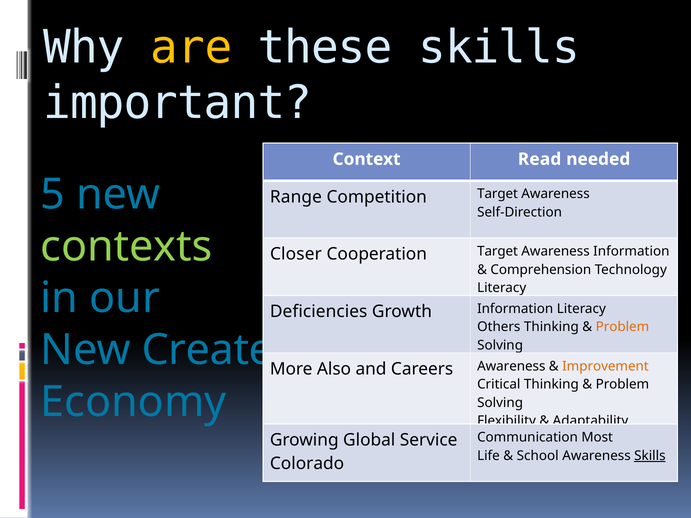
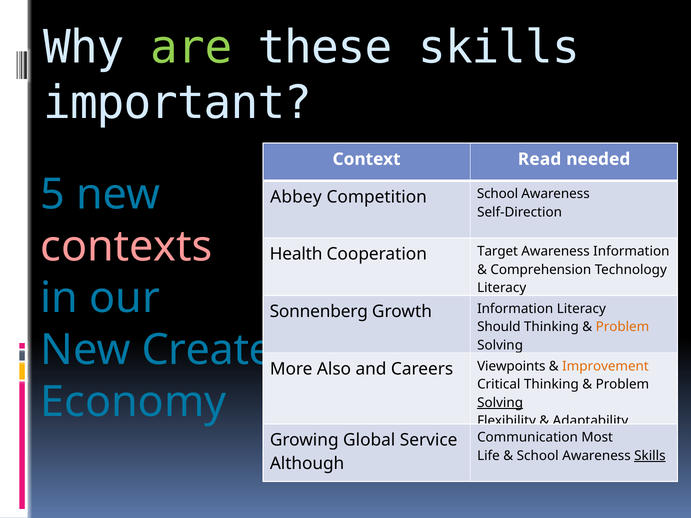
are colour: yellow -> light green (191, 48)
Range: Range -> Abbey (296, 197)
Competition Target: Target -> School (498, 194)
contexts colour: light green -> pink (126, 247)
Closer: Closer -> Health (296, 254)
Deficiencies: Deficiencies -> Sonnenberg (319, 312)
Others: Others -> Should (499, 327)
Careers Awareness: Awareness -> Viewpoints (511, 366)
Solving underline: none -> present (500, 403)
Colorado: Colorado -> Although (307, 464)
